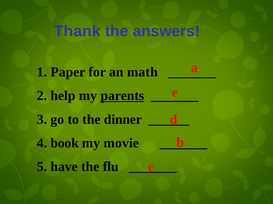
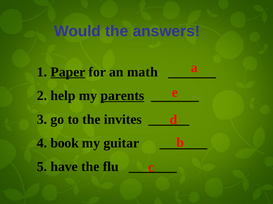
Thank: Thank -> Would (77, 31)
Paper underline: none -> present (68, 72)
dinner: dinner -> invites (123, 120)
movie: movie -> guitar (121, 144)
